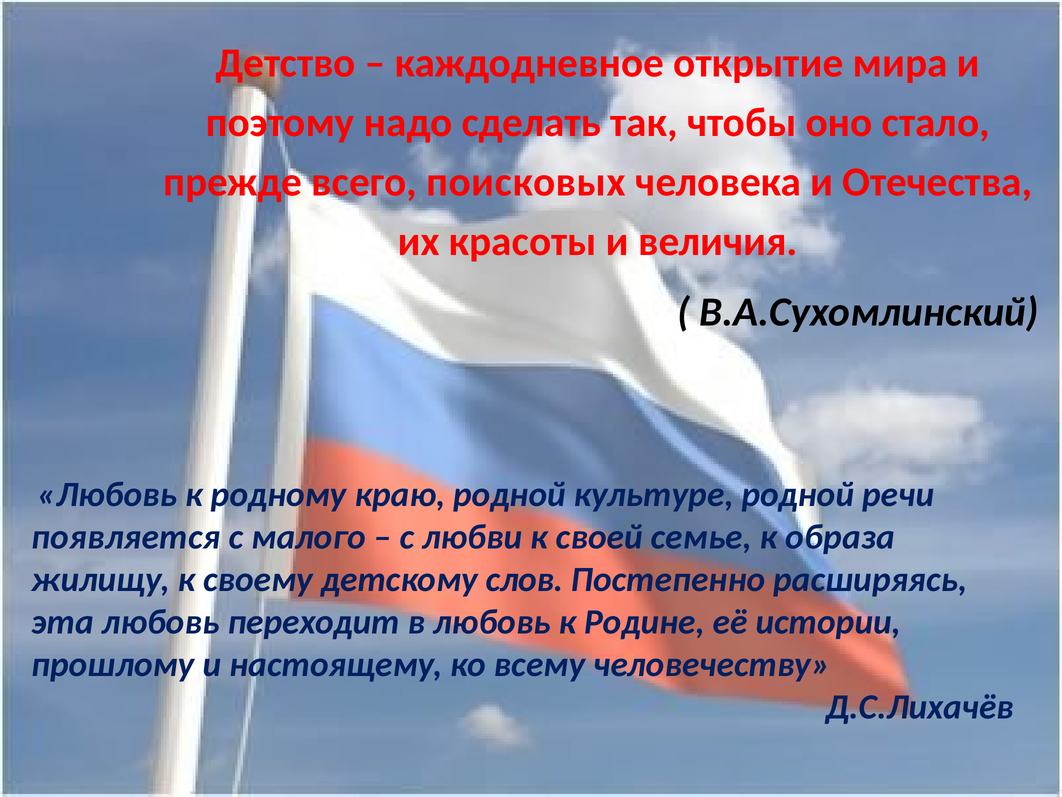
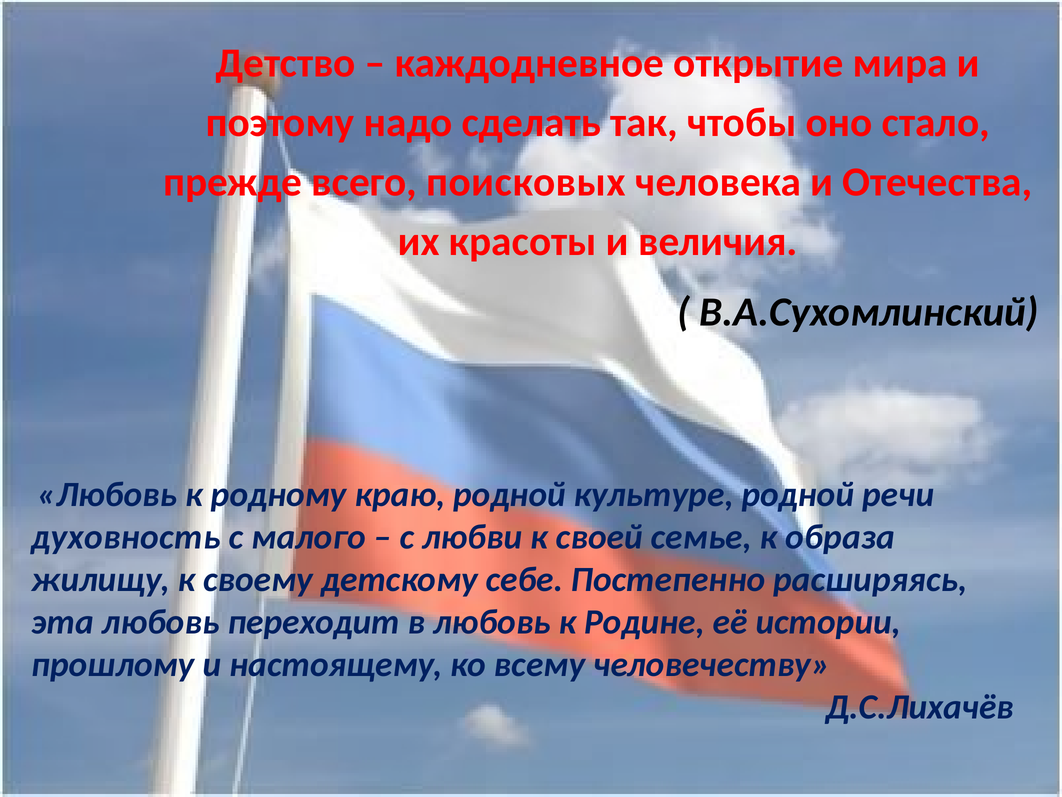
появляется: появляется -> духовность (126, 537)
слов: слов -> себе (524, 579)
